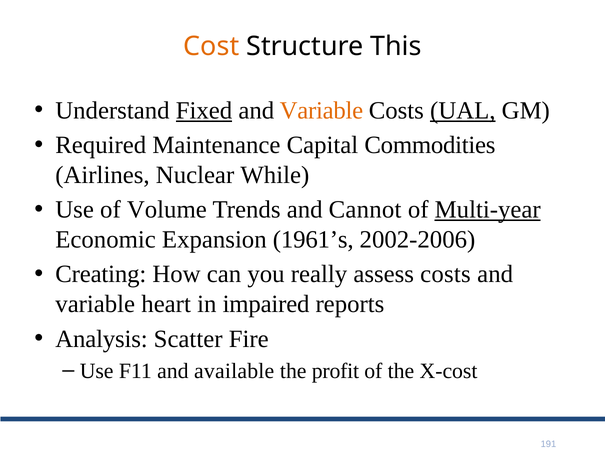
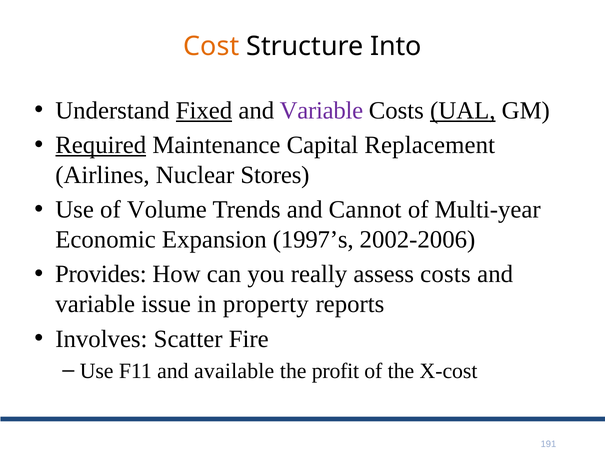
This: This -> Into (396, 46)
Variable colour: orange -> purple (321, 110)
Required underline: none -> present (101, 145)
Commodities: Commodities -> Replacement (430, 145)
While: While -> Stores (275, 175)
Multi-year underline: present -> none (488, 210)
1961’s: 1961’s -> 1997’s (313, 239)
Creating: Creating -> Provides (101, 274)
heart: heart -> issue (166, 304)
impaired: impaired -> property (266, 304)
Analysis: Analysis -> Involves (101, 339)
